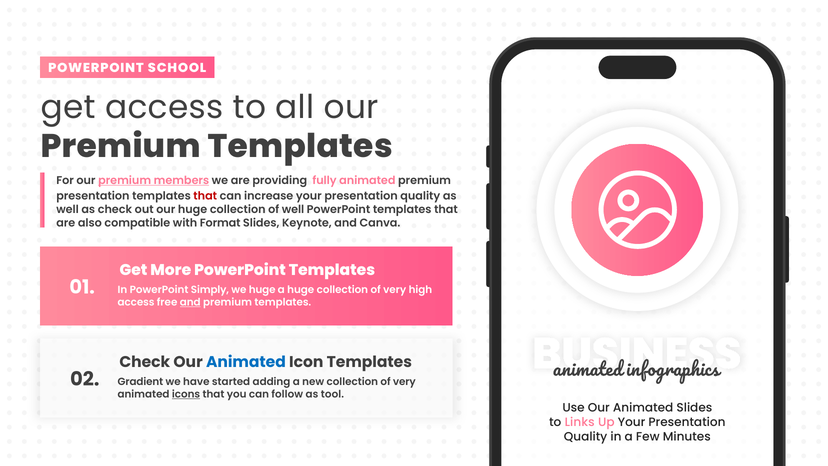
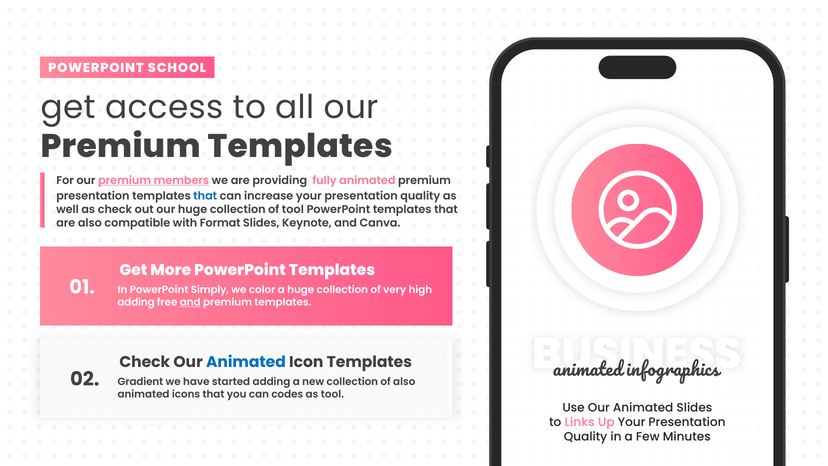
that colour: red -> blue (205, 196)
of well: well -> tool (293, 209)
we huge: huge -> color (262, 290)
access: access -> adding (136, 302)
new collection of very: very -> also (404, 382)
icons underline: present -> none (186, 394)
follow: follow -> codes (287, 394)
